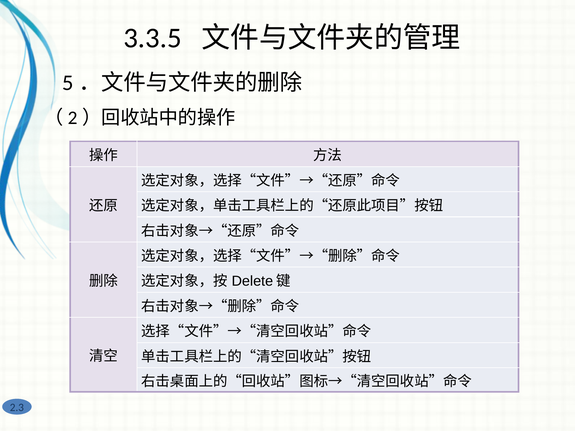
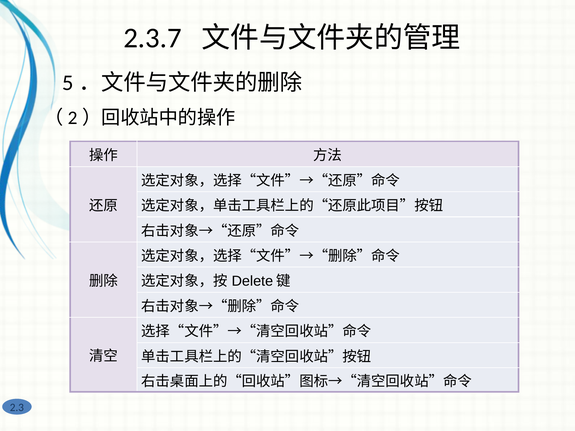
3.3.5: 3.3.5 -> 2.3.7 (152, 38)
